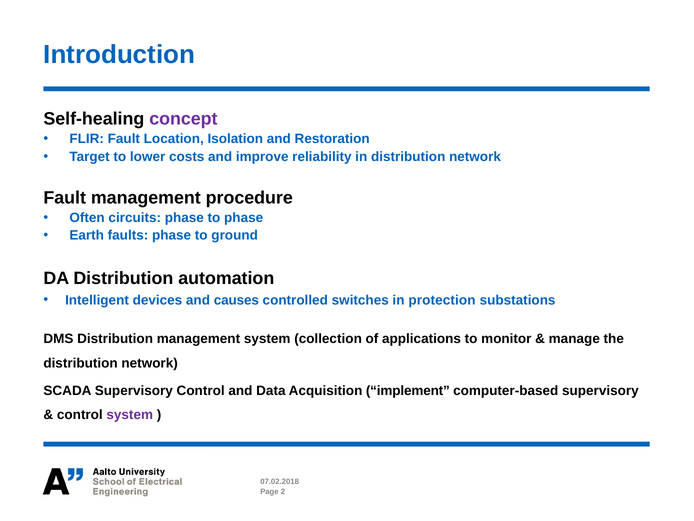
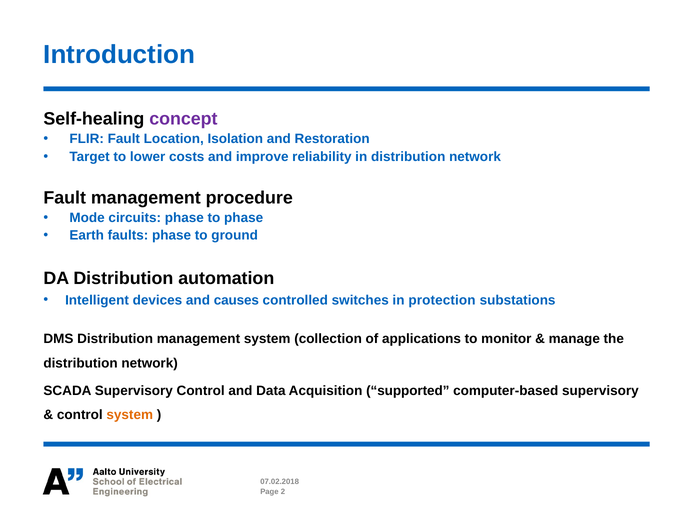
Often: Often -> Mode (87, 217)
implement: implement -> supported (408, 390)
system colour: purple -> orange (130, 414)
